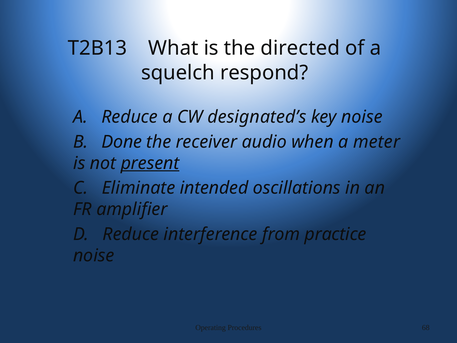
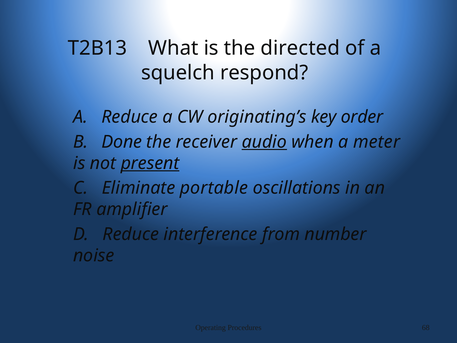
designated’s: designated’s -> originating’s (257, 117)
key noise: noise -> order (362, 117)
audio underline: none -> present (264, 142)
intended: intended -> portable (214, 188)
practice: practice -> number (336, 234)
